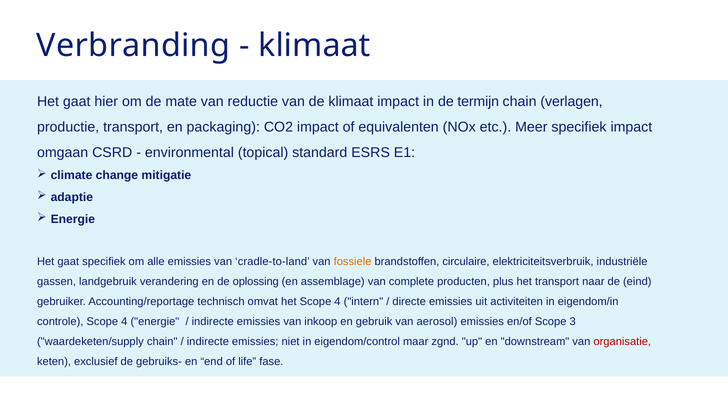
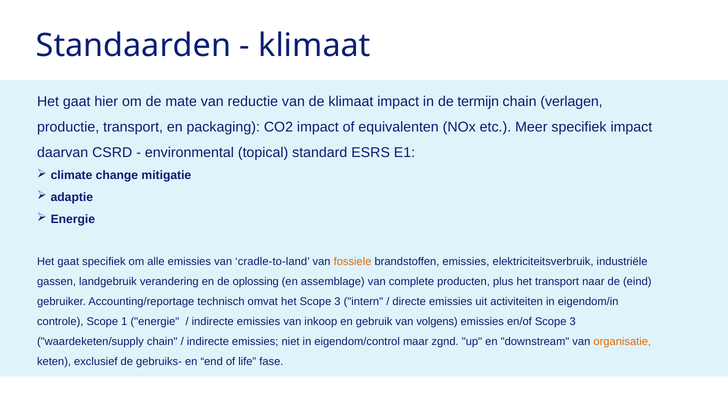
Verbranding: Verbranding -> Standaarden (133, 46)
omgaan: omgaan -> daarvan (63, 153)
brandstoffen circulaire: circulaire -> emissies (466, 262)
het Scope 4: 4 -> 3 (337, 302)
controle Scope 4: 4 -> 1 (124, 322)
aerosol: aerosol -> volgens (437, 322)
organisatie colour: red -> orange (622, 342)
